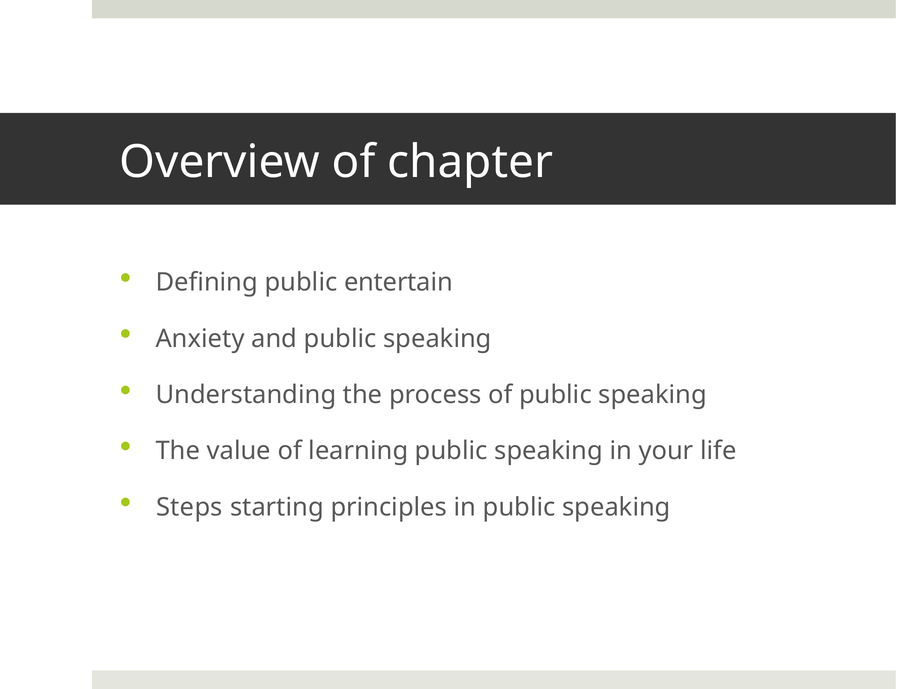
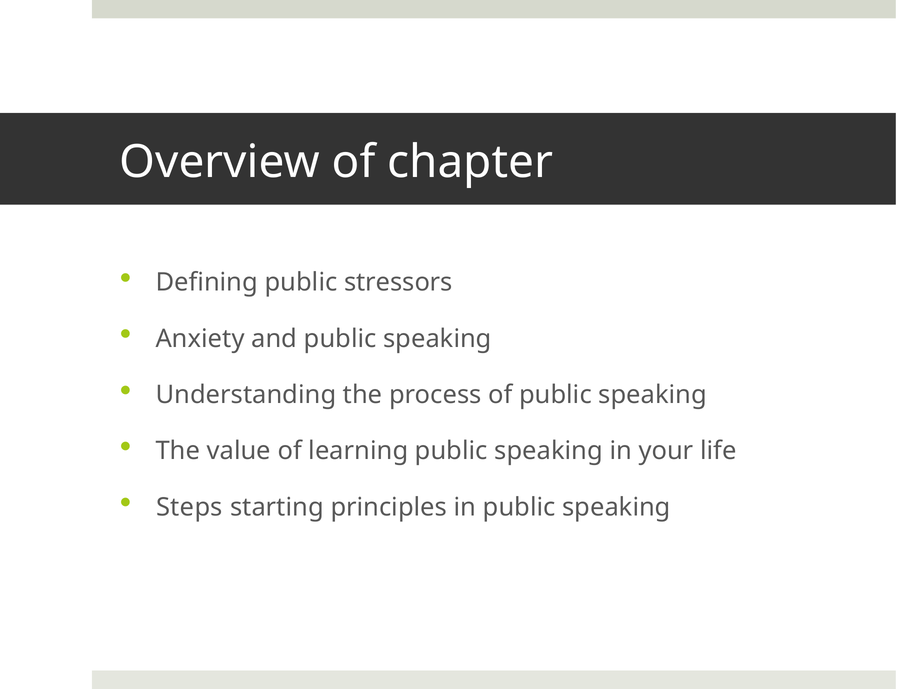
entertain: entertain -> stressors (398, 283)
